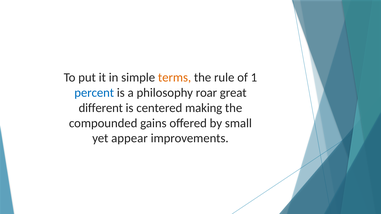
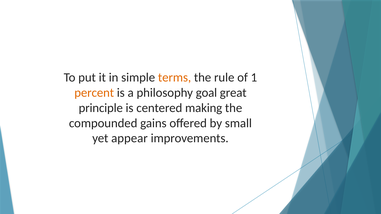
percent colour: blue -> orange (94, 93)
roar: roar -> goal (206, 93)
different: different -> principle (101, 108)
